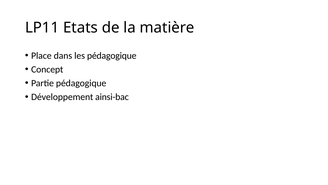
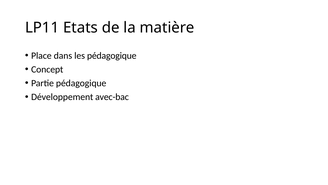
ainsi-bac: ainsi-bac -> avec-bac (112, 97)
